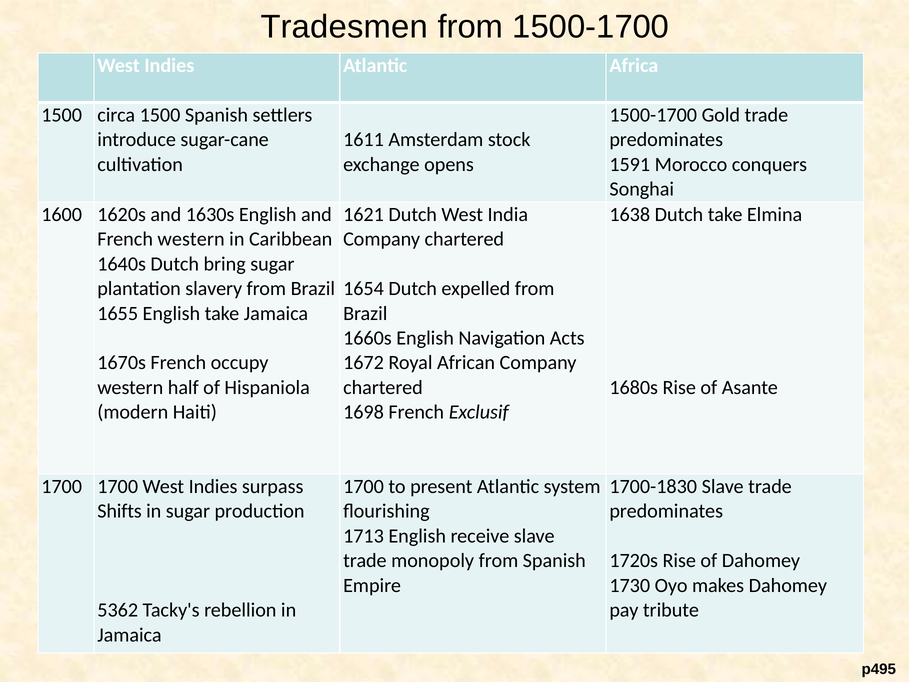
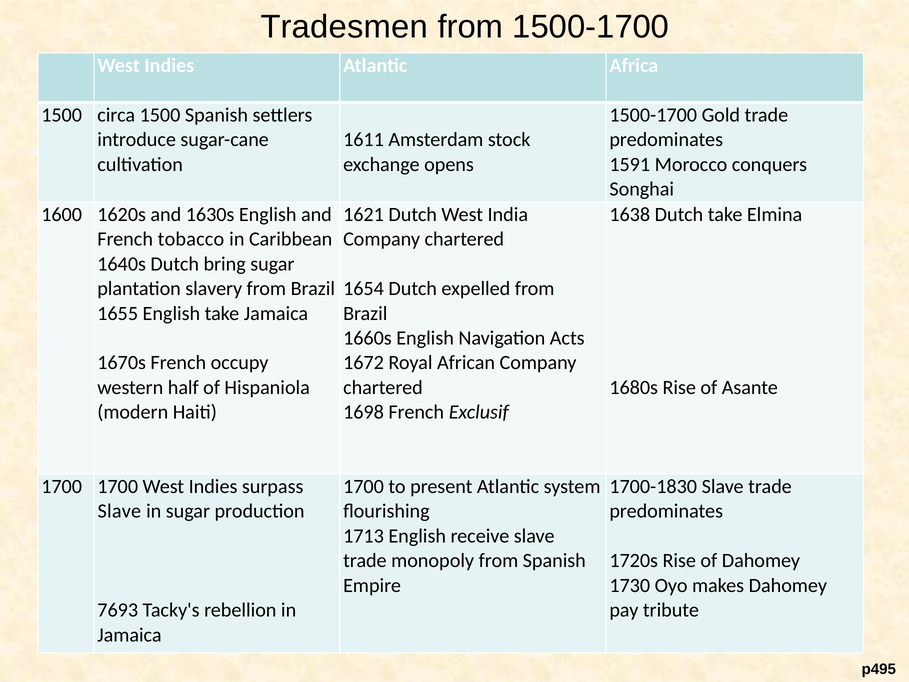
French western: western -> tobacco (191, 239)
Shifts: Shifts -> Slave (119, 511)
5362: 5362 -> 7693 (118, 610)
